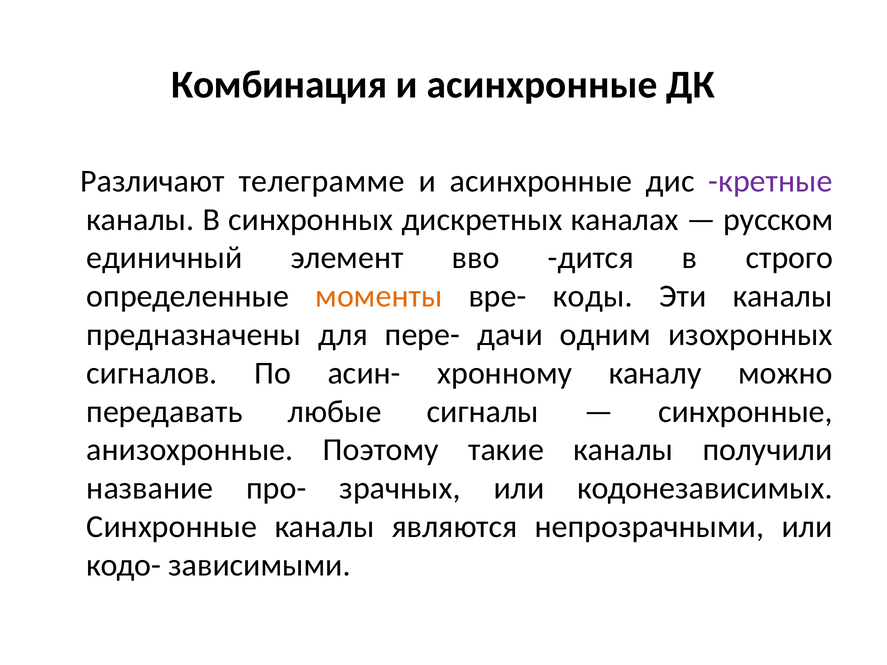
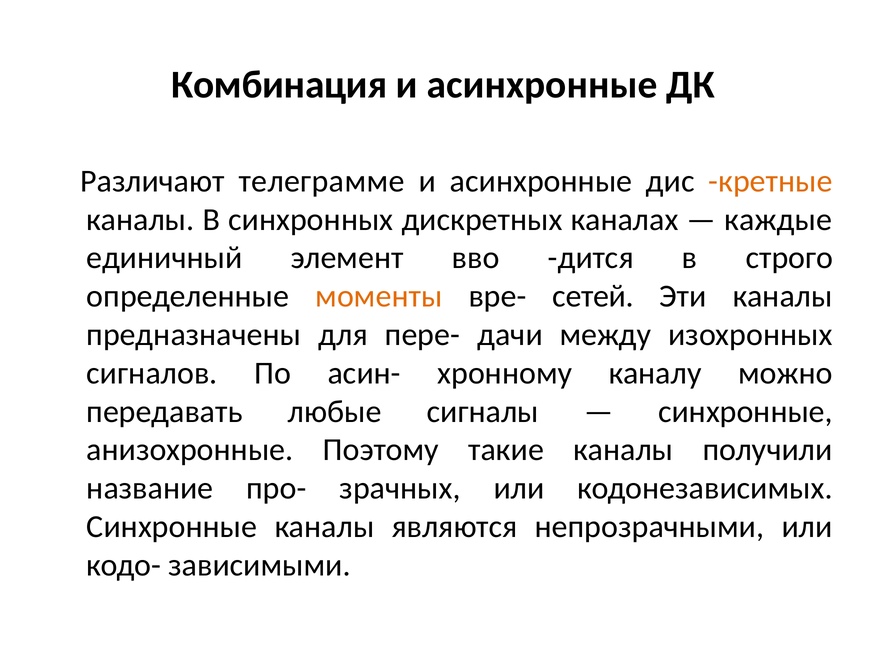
кретные colour: purple -> orange (770, 181)
русском: русском -> каждые (778, 220)
коды: коды -> сетей (593, 296)
одним: одним -> между (606, 335)
